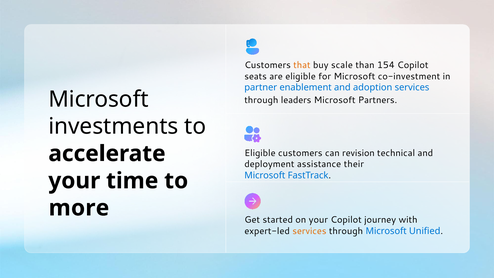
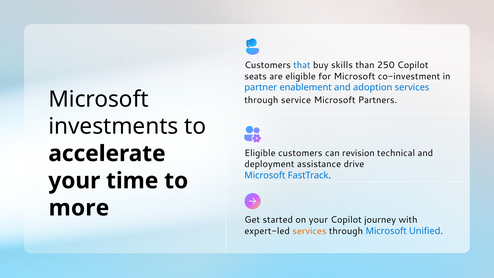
that colour: orange -> blue (302, 65)
scale: scale -> skills (342, 65)
154: 154 -> 250 (386, 65)
leaders: leaders -> service (296, 100)
their: their -> drive (354, 164)
